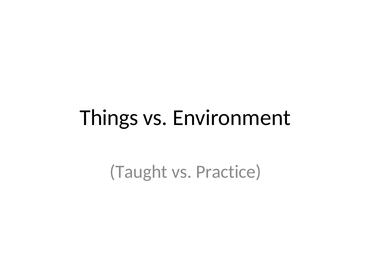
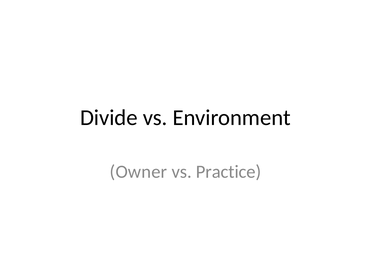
Things: Things -> Divide (109, 118)
Taught: Taught -> Owner (138, 172)
